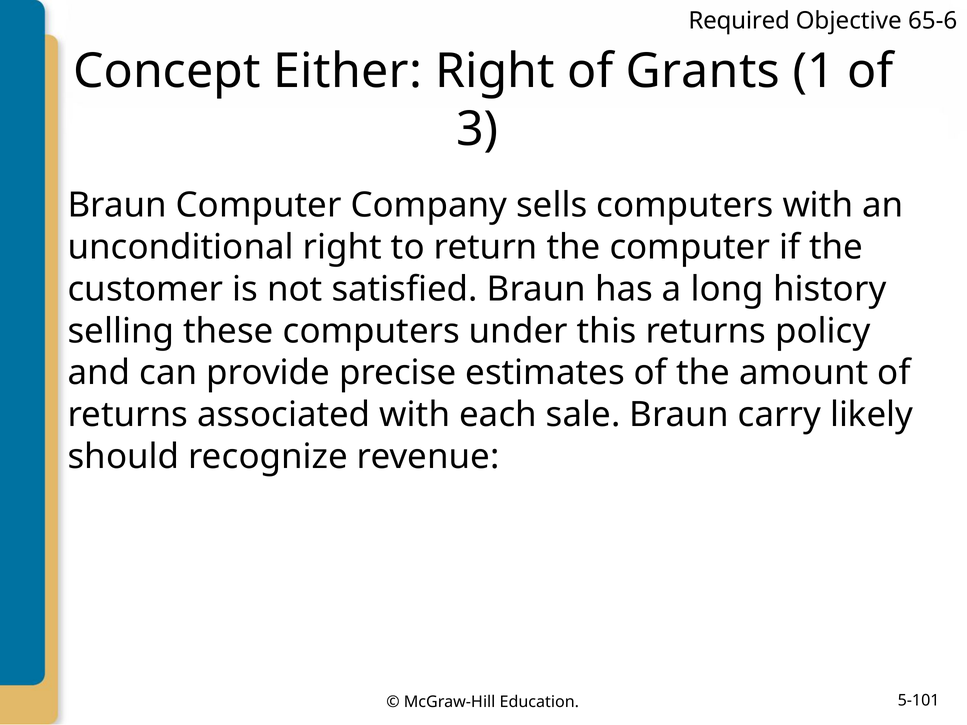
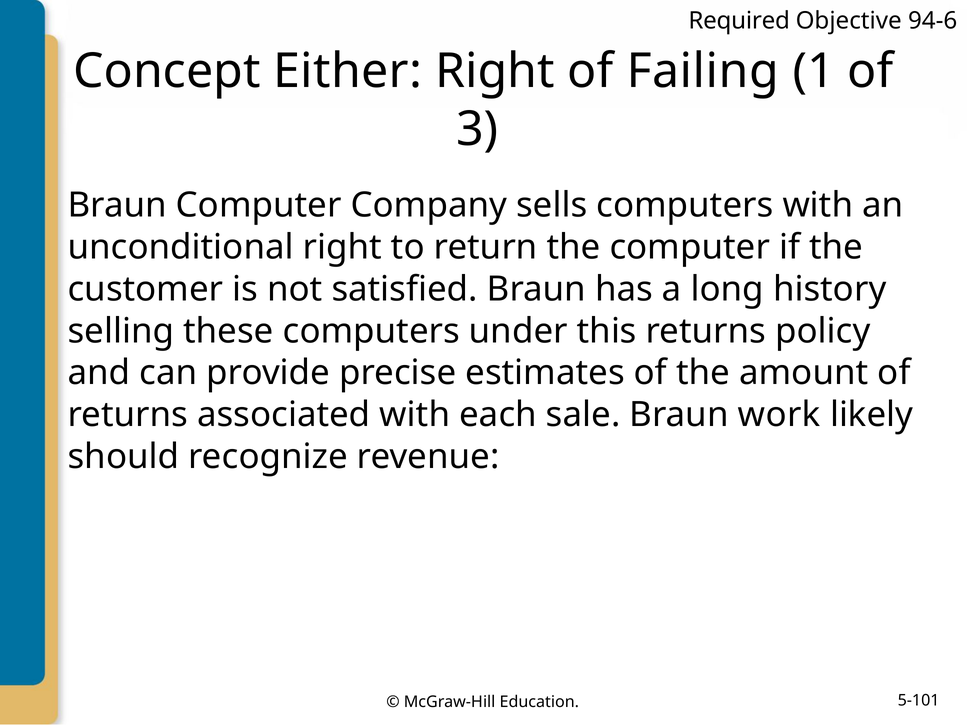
65-6: 65-6 -> 94-6 (933, 21)
Grants: Grants -> Failing (703, 71)
carry: carry -> work (779, 415)
